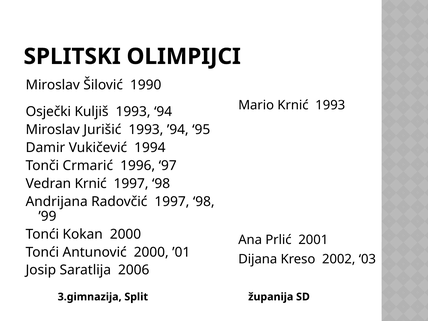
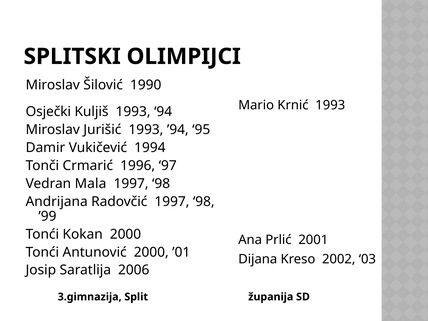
Vedran Krnić: Krnić -> Mala (91, 184)
